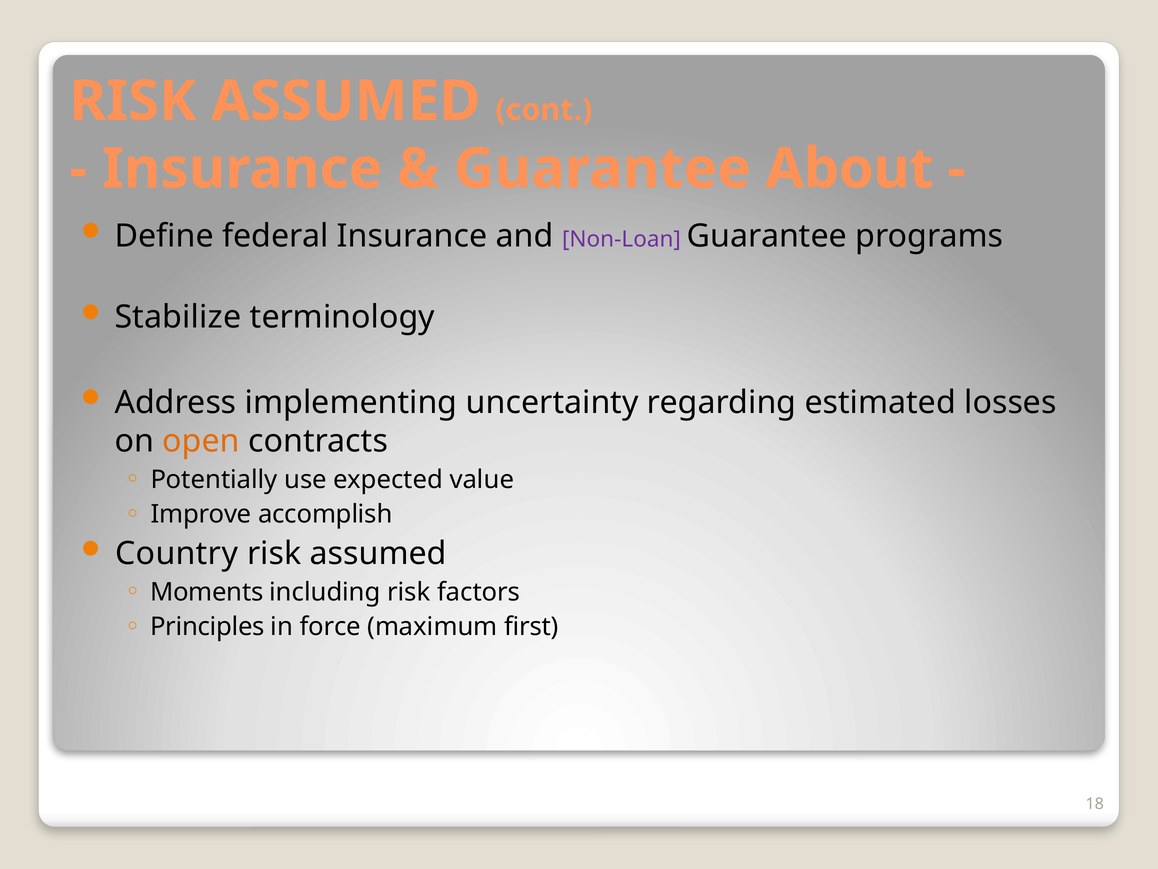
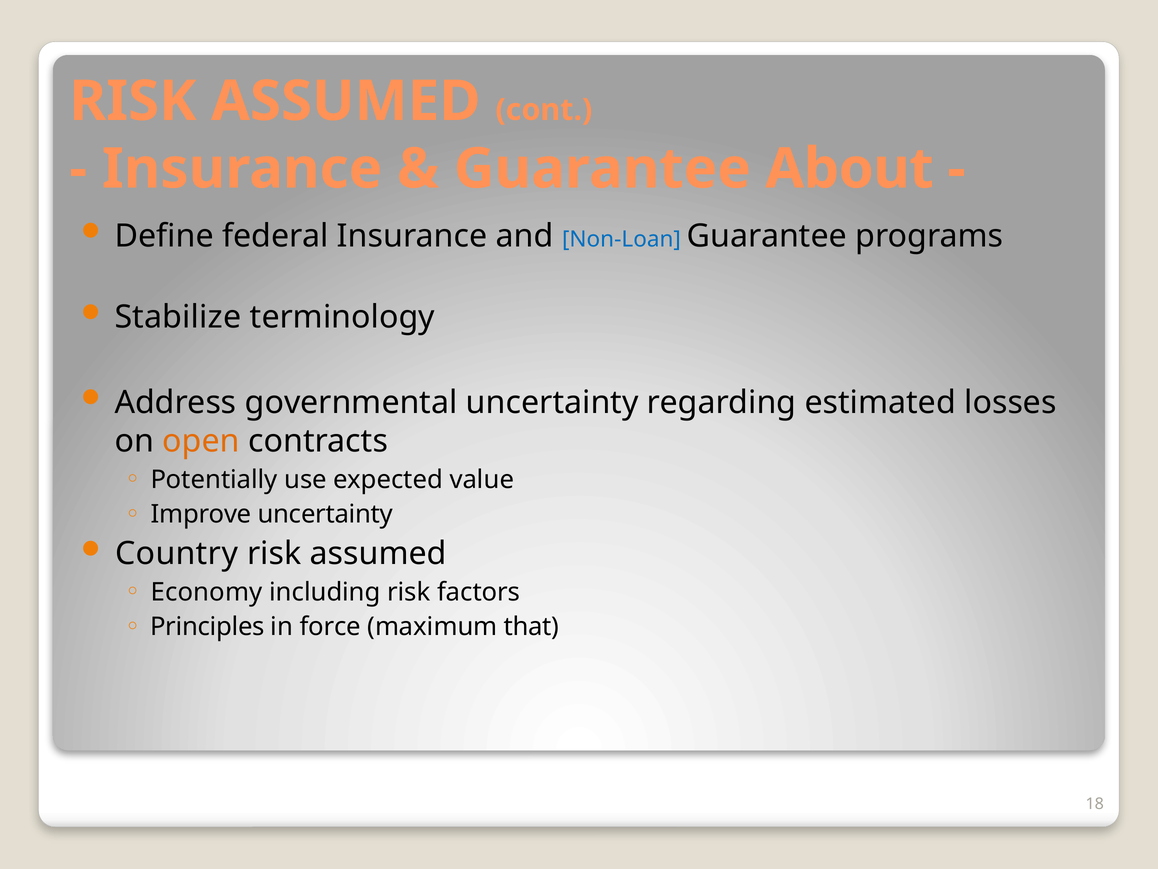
Non-Loan colour: purple -> blue (621, 239)
implementing: implementing -> governmental (351, 402)
Improve accomplish: accomplish -> uncertainty (325, 514)
Moments: Moments -> Economy (207, 592)
first: first -> that (531, 627)
